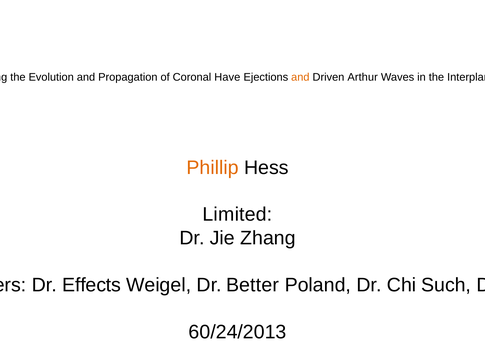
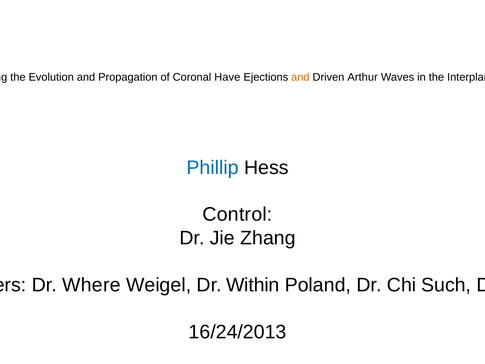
Phillip colour: orange -> blue (213, 167)
Limited: Limited -> Control (237, 214)
Effects: Effects -> Where (91, 285)
Better: Better -> Within (253, 285)
60/24/2013: 60/24/2013 -> 16/24/2013 (238, 332)
